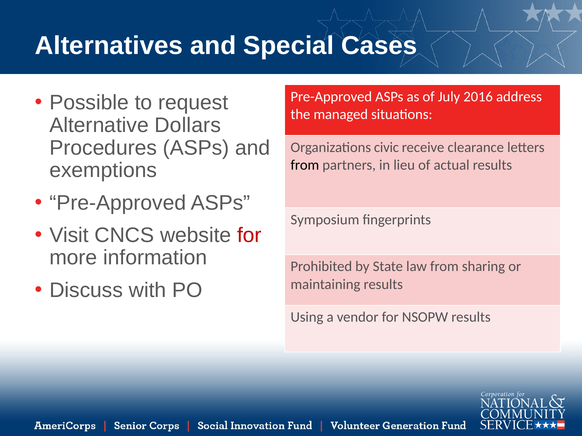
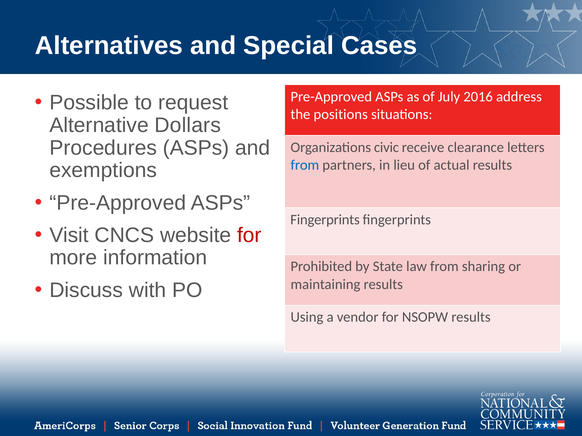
managed: managed -> positions (341, 115)
from colour: black -> blue (305, 165)
Symposium: Symposium -> Fingerprints (325, 220)
